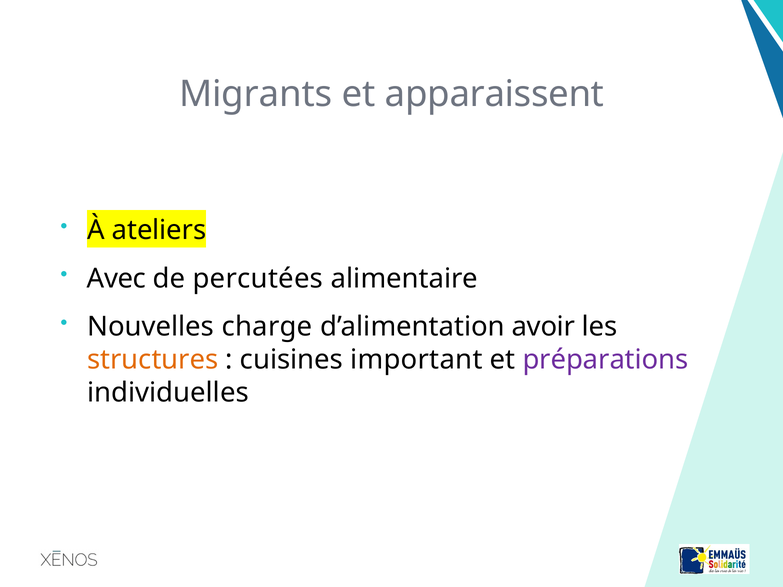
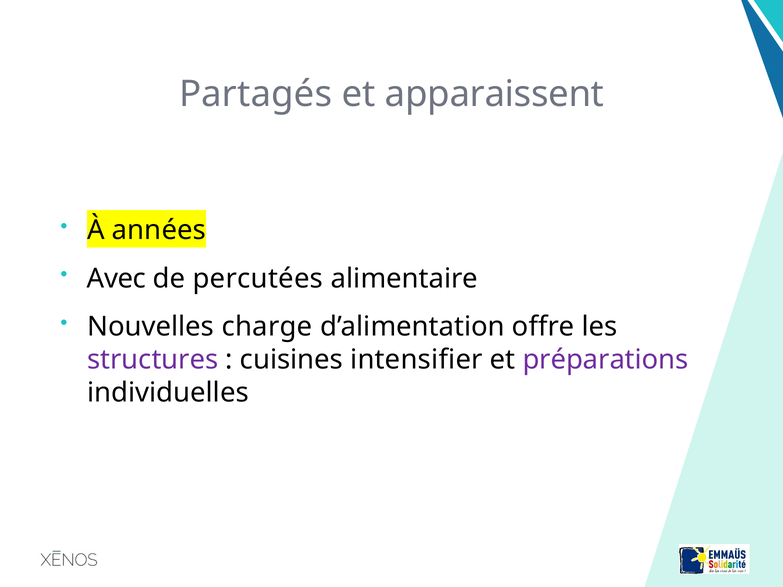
Migrants: Migrants -> Partagés (256, 94)
ateliers: ateliers -> années (159, 230)
avoir: avoir -> offre (543, 327)
structures colour: orange -> purple (153, 360)
important: important -> intensifier (416, 360)
